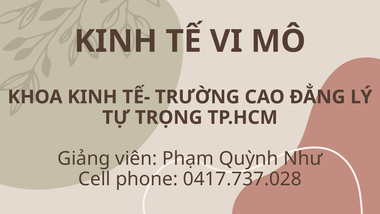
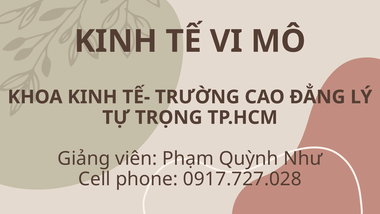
0417.737.028: 0417.737.028 -> 0917.727.028 (242, 179)
